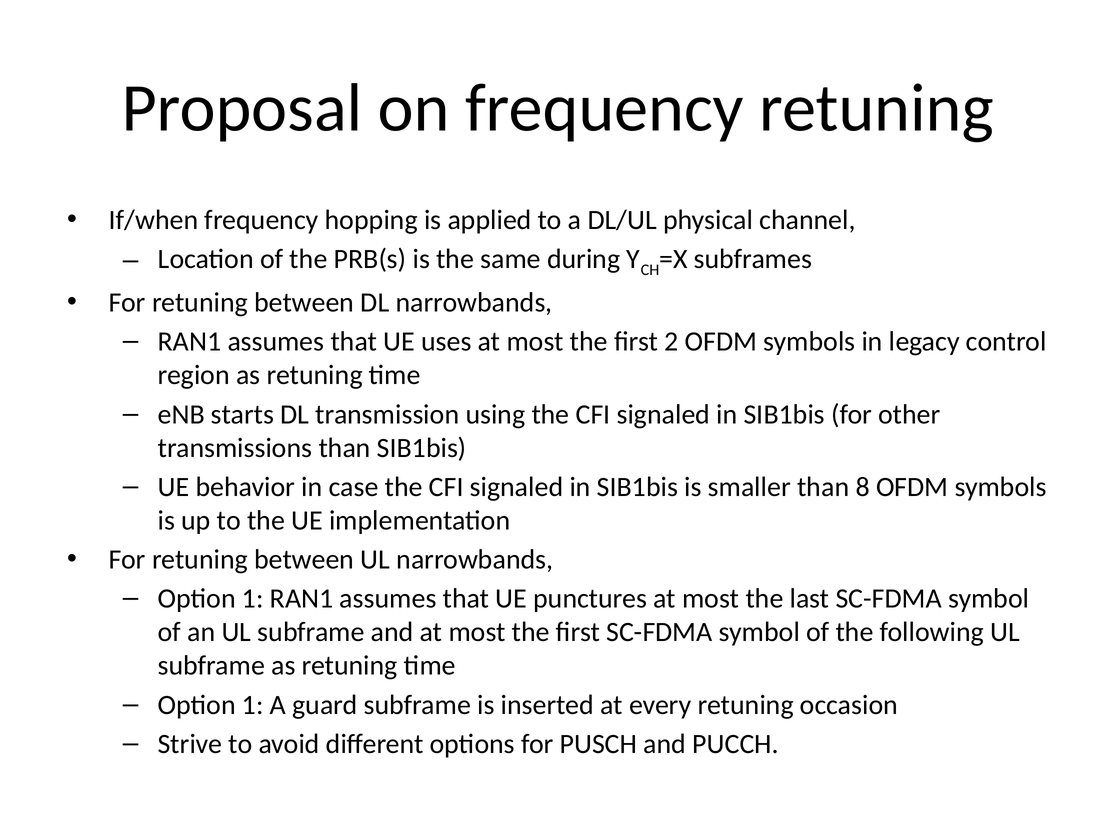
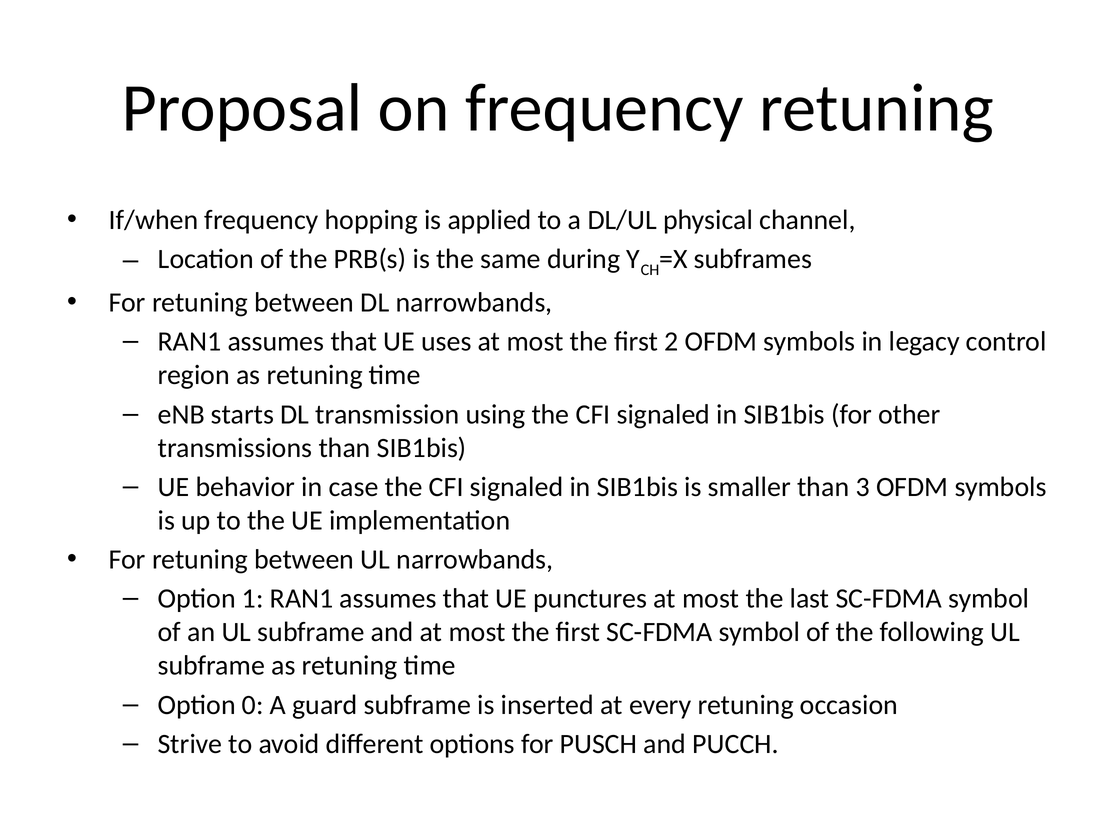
8: 8 -> 3 (863, 487)
1: 1 -> 0 (253, 705)
